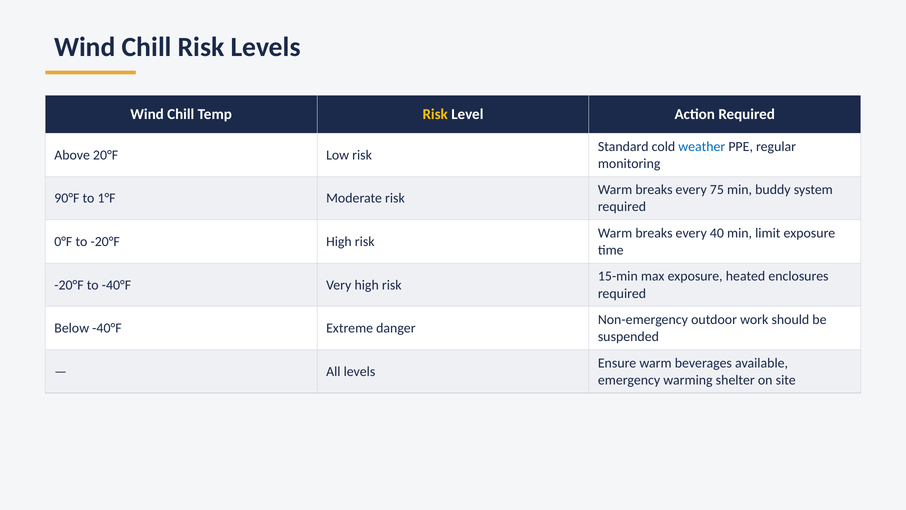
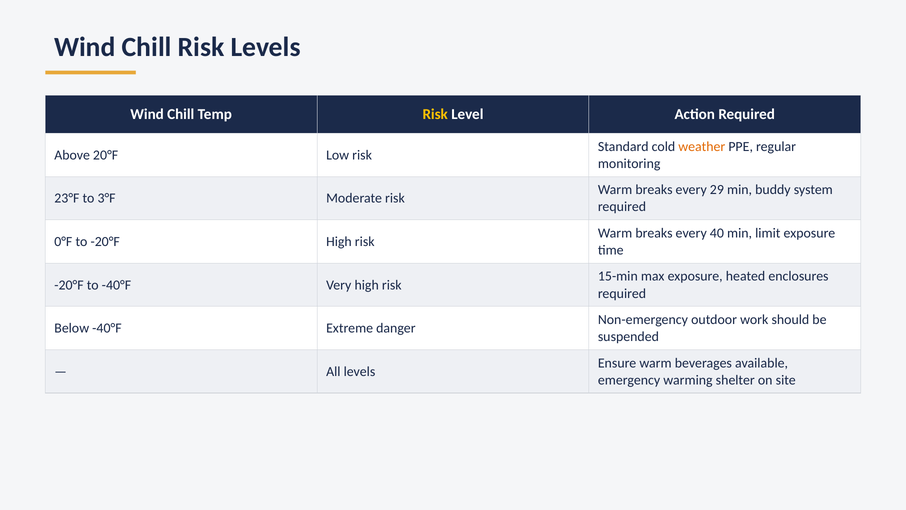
weather colour: blue -> orange (702, 146)
75: 75 -> 29 (717, 190)
90°F: 90°F -> 23°F (67, 198)
1°F: 1°F -> 3°F (107, 198)
